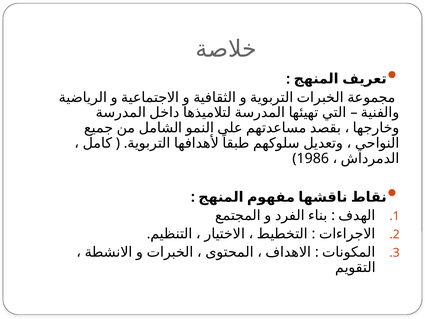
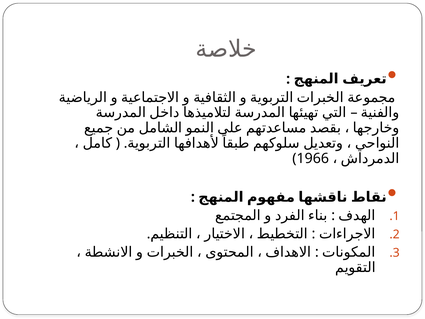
1986: 1986 -> 1966 (313, 158)
